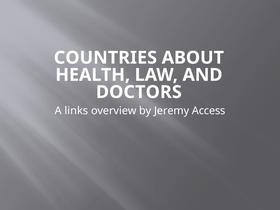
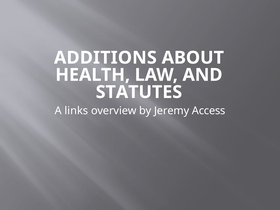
COUNTRIES: COUNTRIES -> ADDITIONS (105, 58)
DOCTORS: DOCTORS -> STATUTES (139, 92)
